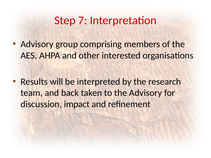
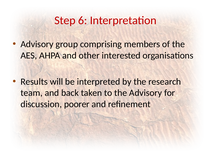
7: 7 -> 6 (83, 20)
impact: impact -> poorer (77, 104)
